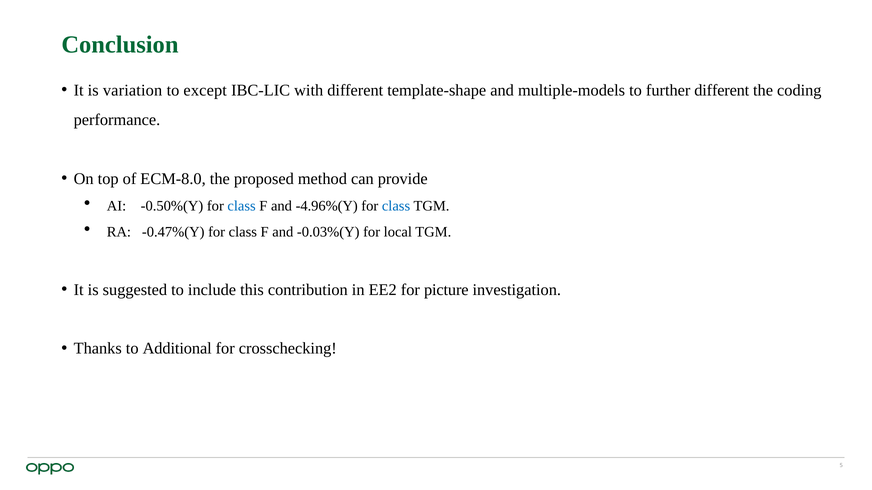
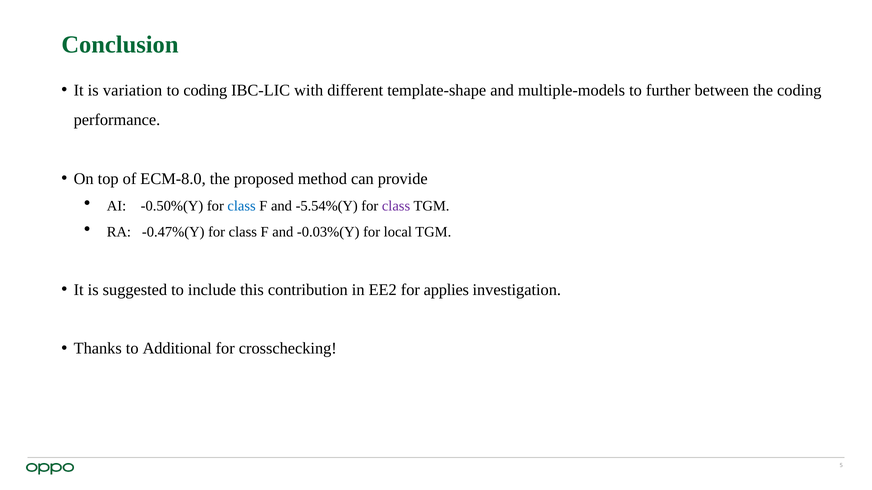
to except: except -> coding (205, 91)
further different: different -> between (722, 91)
-4.96%(Y: -4.96%(Y -> -5.54%(Y (327, 206)
class colour: blue -> purple (396, 206)
picture: picture -> applies (446, 290)
